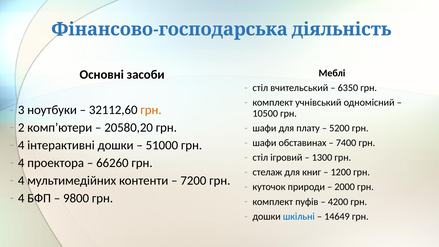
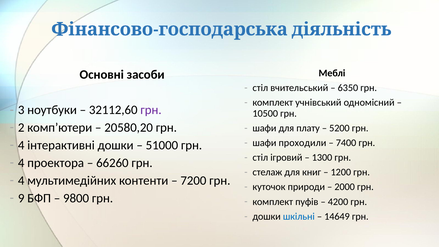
грн colour: orange -> purple (151, 110)
обставинах: обставинах -> проходили (302, 143)
4: 4 -> 9 (21, 198)
